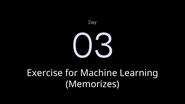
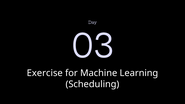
Memorizes: Memorizes -> Scheduling (92, 84)
